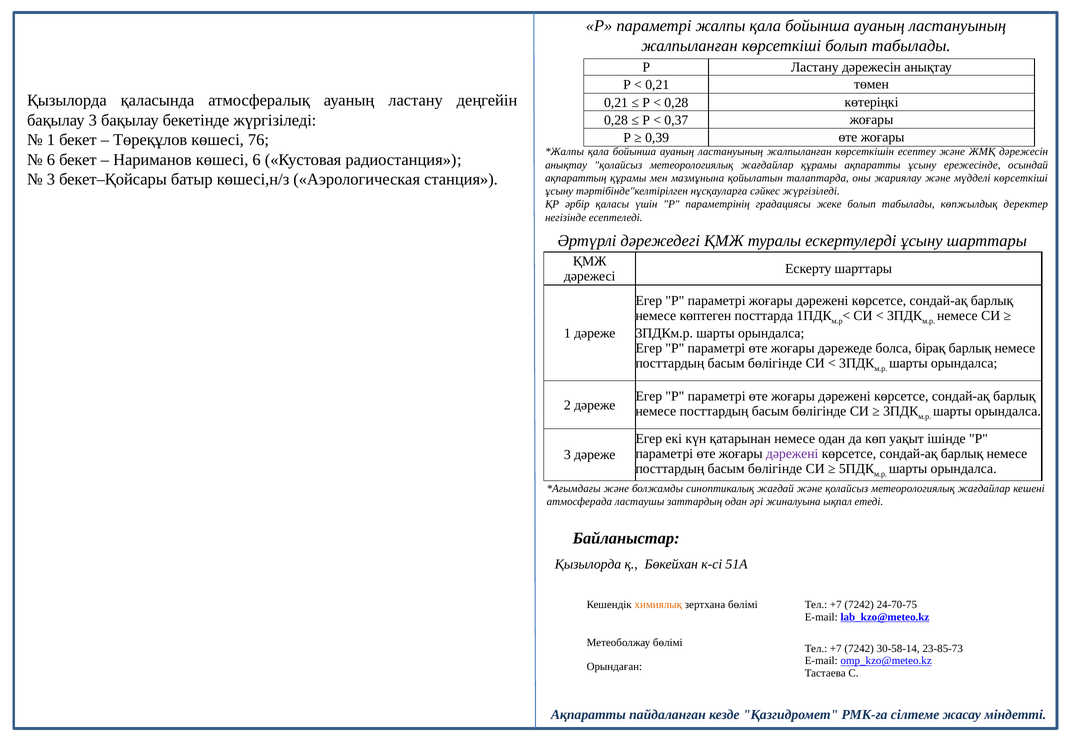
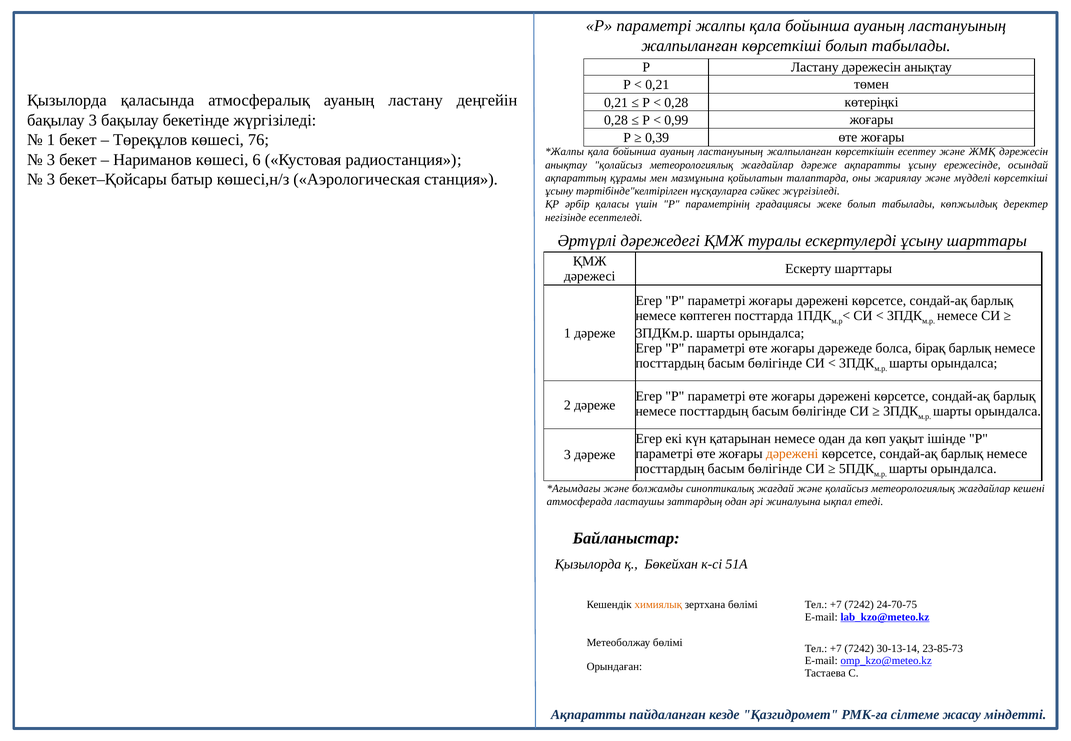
0,37: 0,37 -> 0,99 (676, 120)
6: 6 -> 3 (51, 160)
жағдайлар құрамы: құрамы -> дәреже (819, 165)
дәрежені colour: purple -> orange (792, 454)
30-58-14: 30-58-14 -> 30-13-14 (898, 649)
